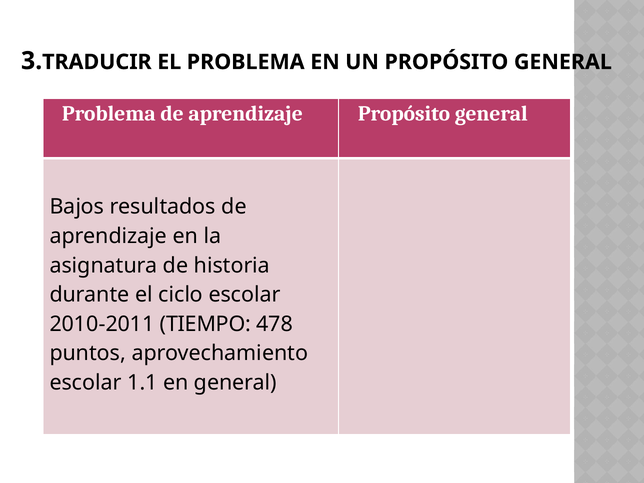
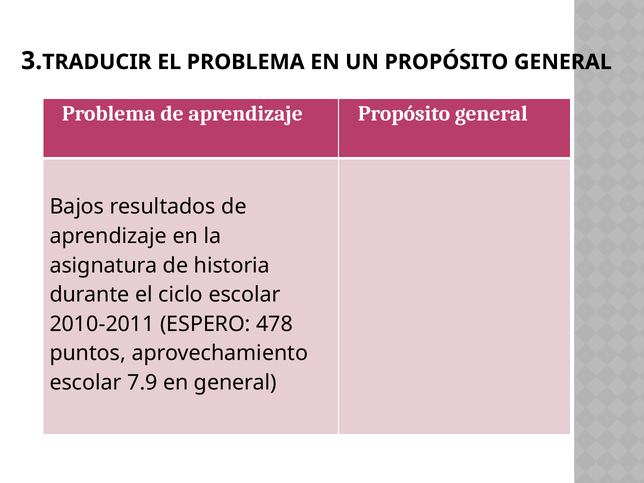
TIEMPO: TIEMPO -> ESPERO (205, 324)
1.1: 1.1 -> 7.9 (142, 383)
